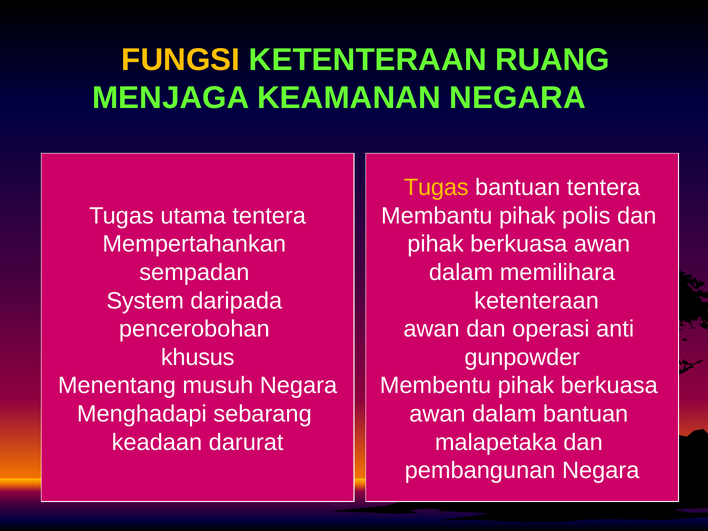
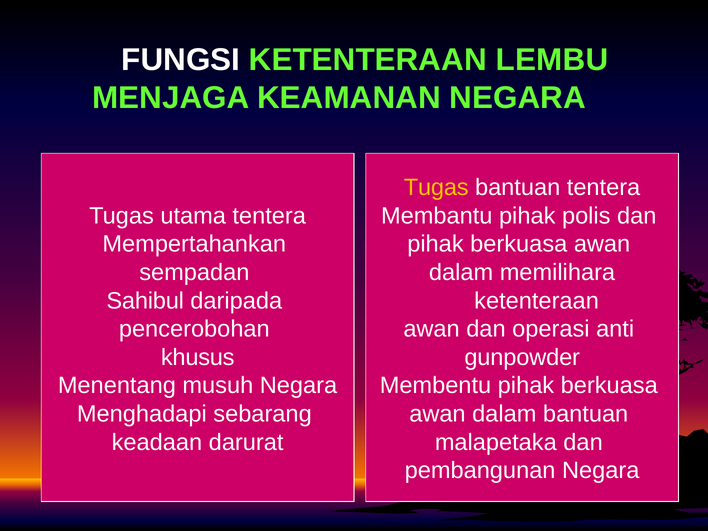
FUNGSI colour: yellow -> white (181, 60)
RUANG: RUANG -> LEMBU (552, 60)
System: System -> Sahibul (145, 301)
